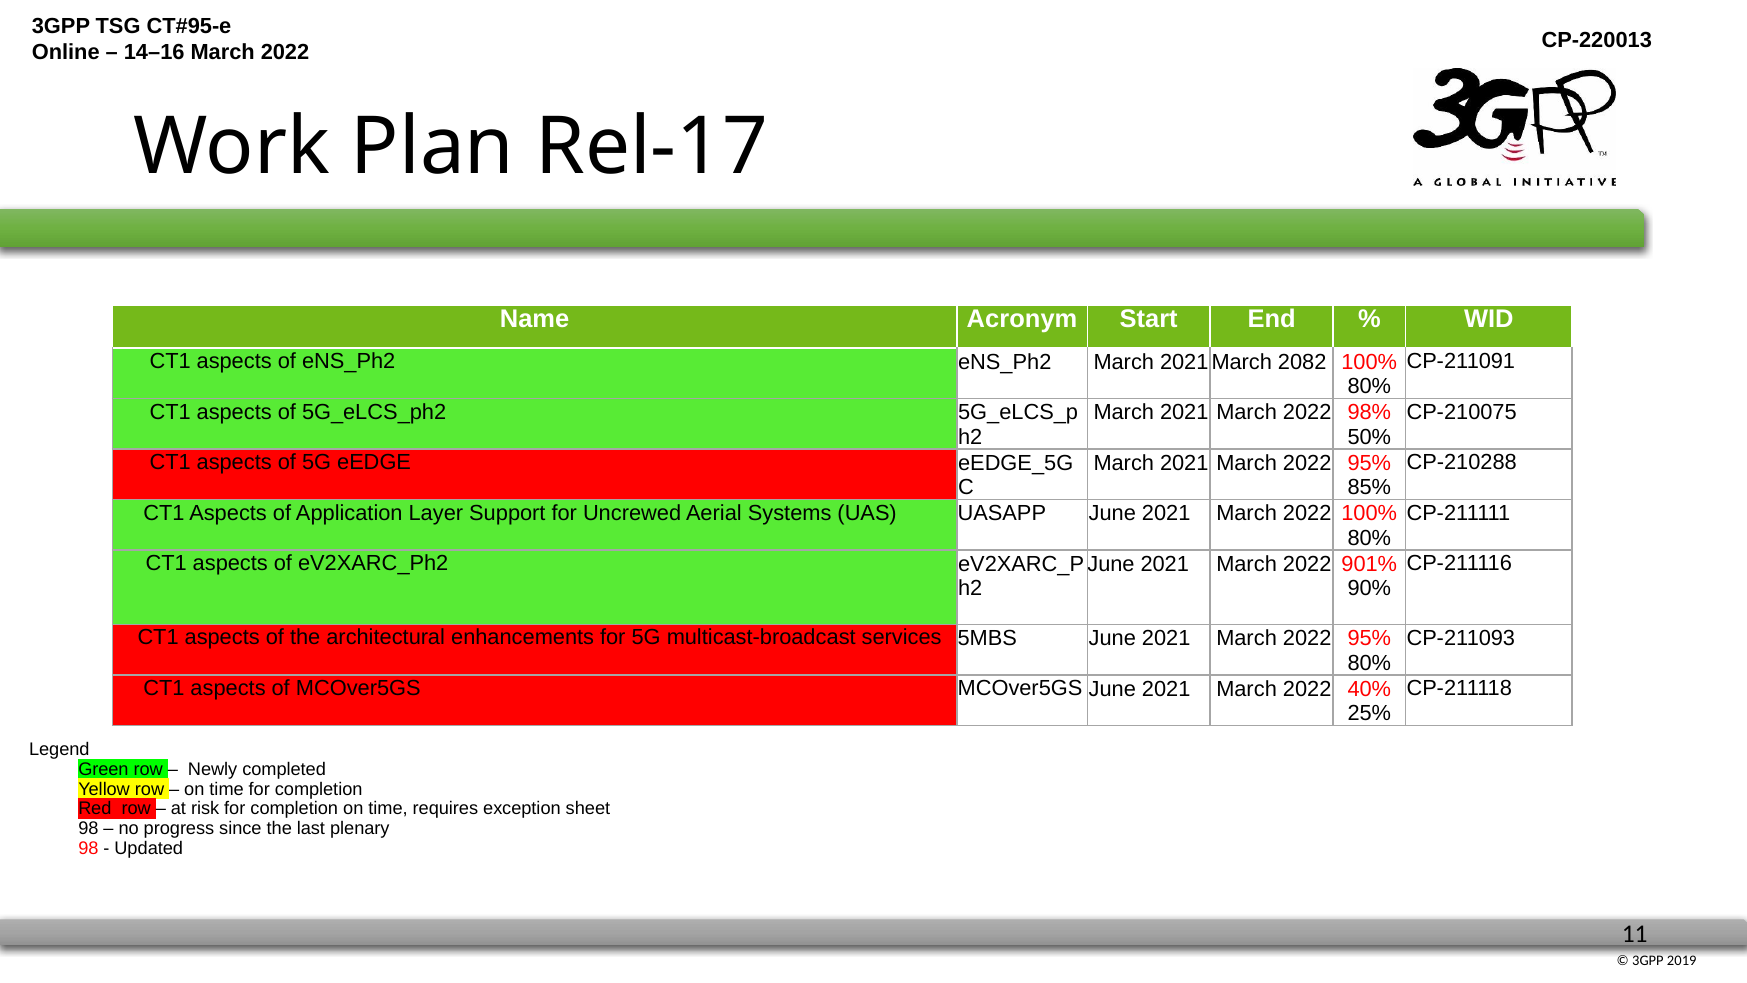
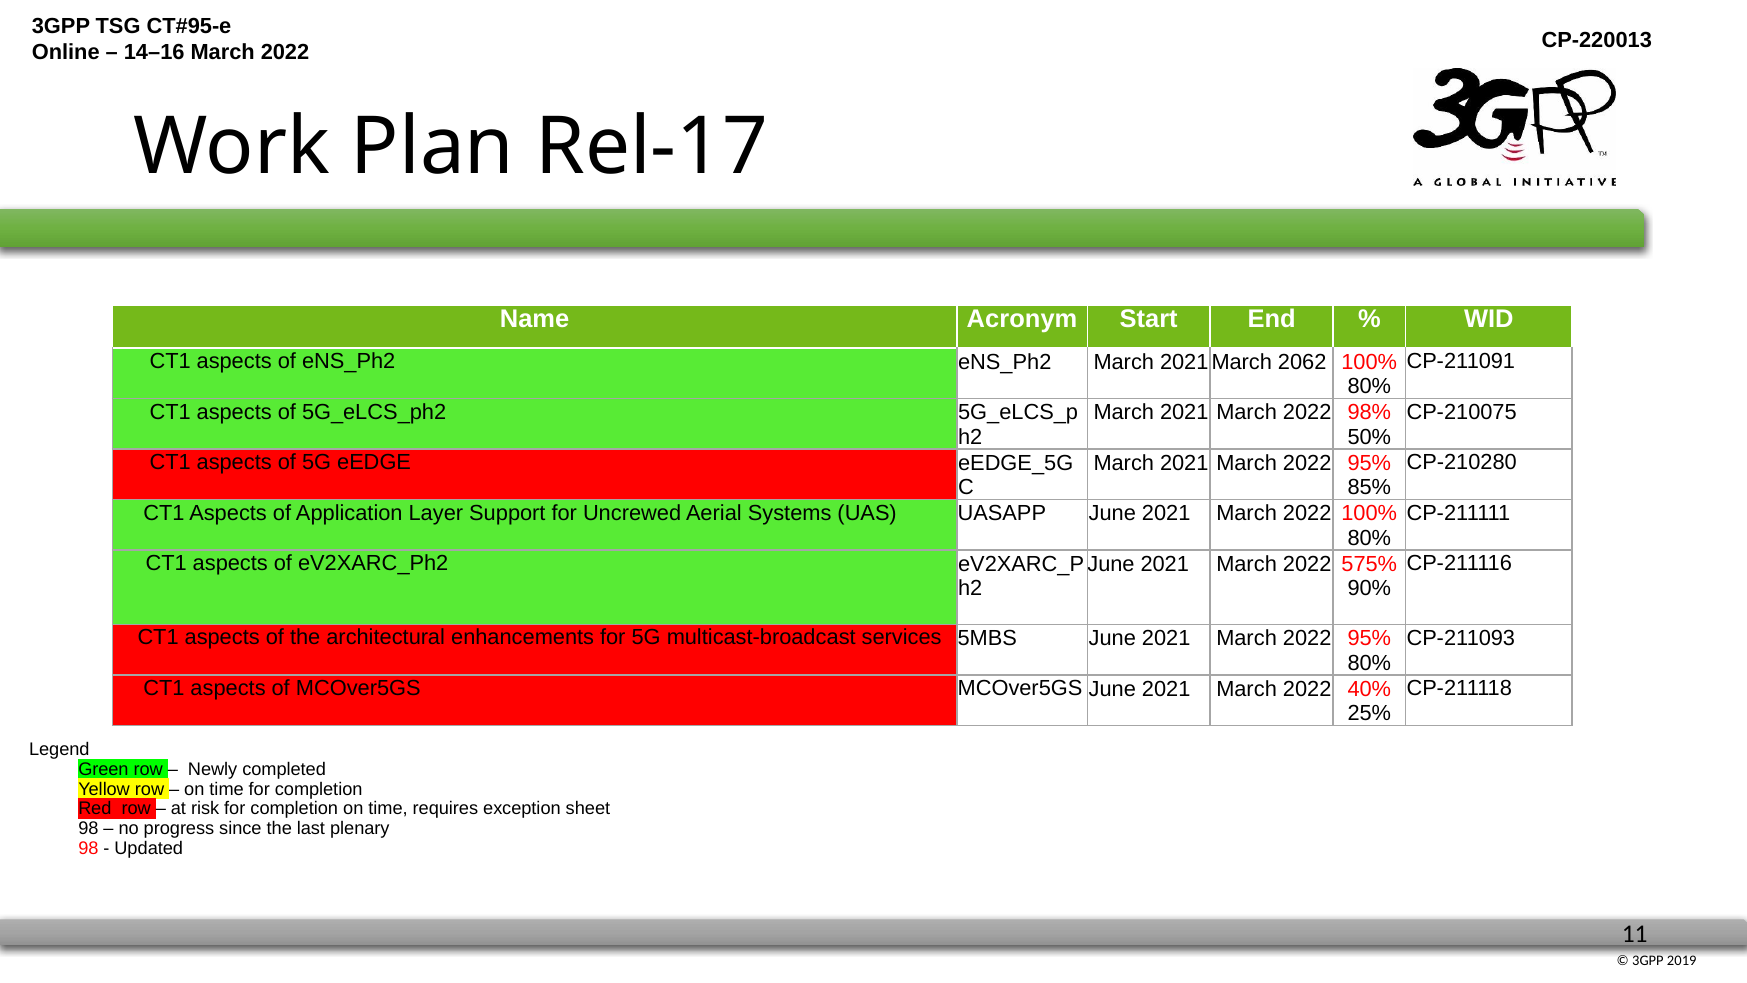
2082: 2082 -> 2062 (1302, 362)
CP-210288: CP-210288 -> CP-210280 (1462, 462)
901%: 901% -> 575% (1369, 564)
